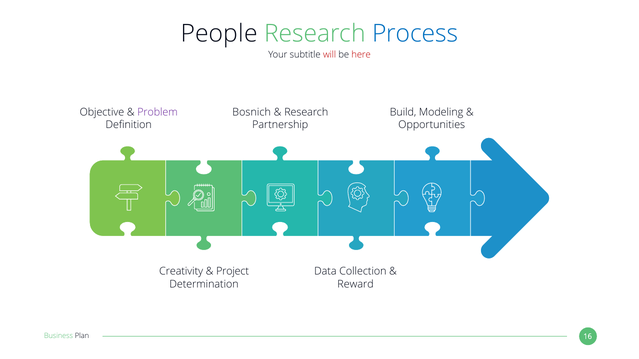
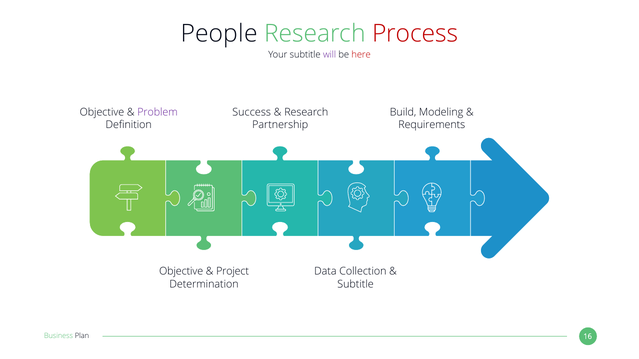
Process colour: blue -> red (415, 34)
will colour: red -> purple (330, 55)
Bosnich: Bosnich -> Success (252, 112)
Opportunities: Opportunities -> Requirements (432, 125)
Creativity: Creativity -> Objective (181, 272)
Reward: Reward -> Subtitle (356, 284)
